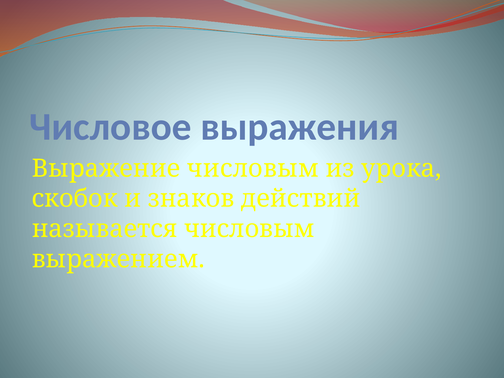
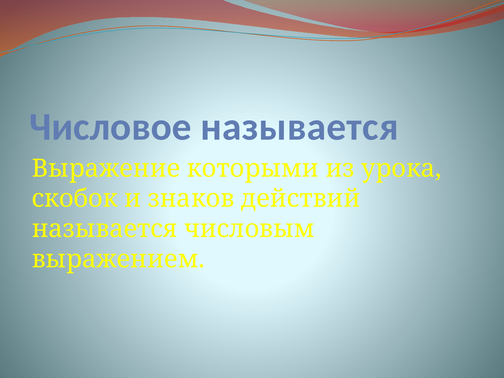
Числовое выражения: выражения -> называется (299, 127)
Выражение числовым: числовым -> которыми (253, 168)
